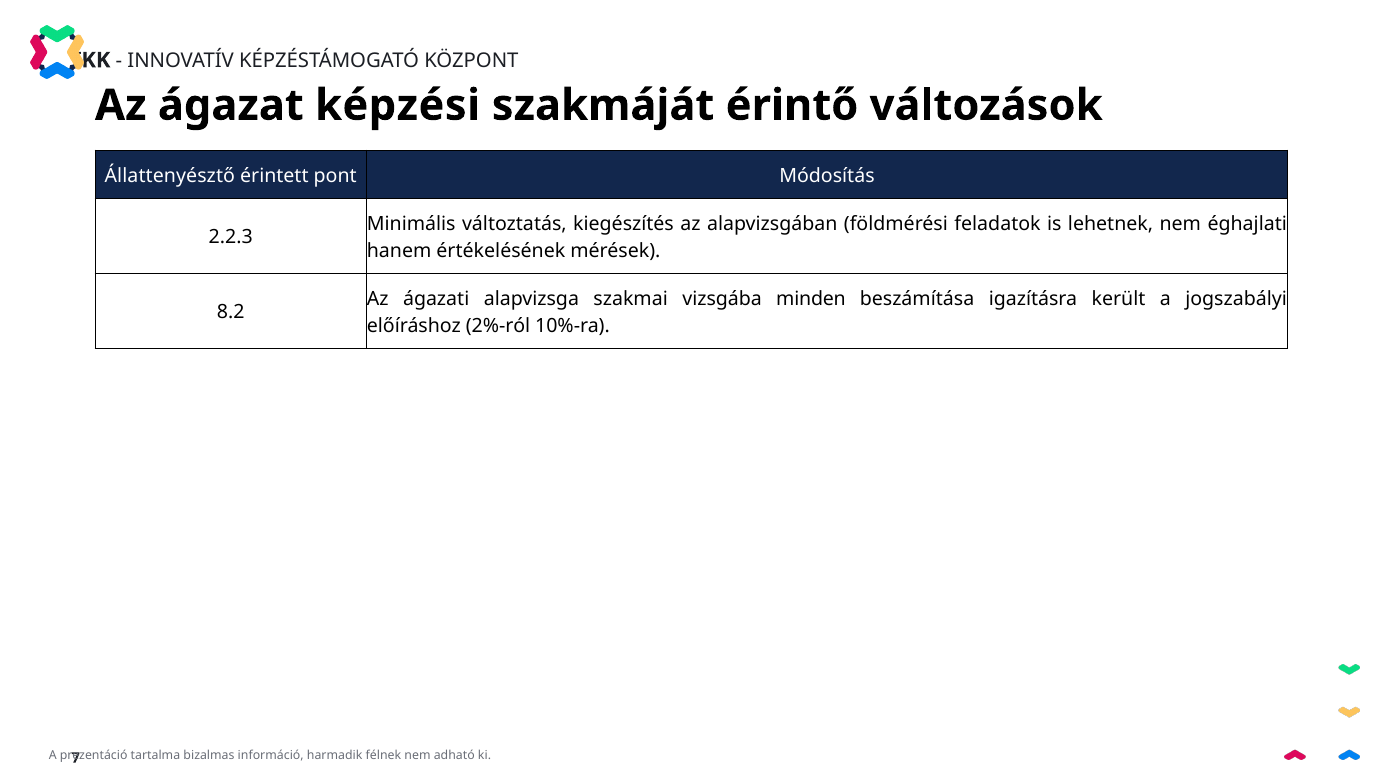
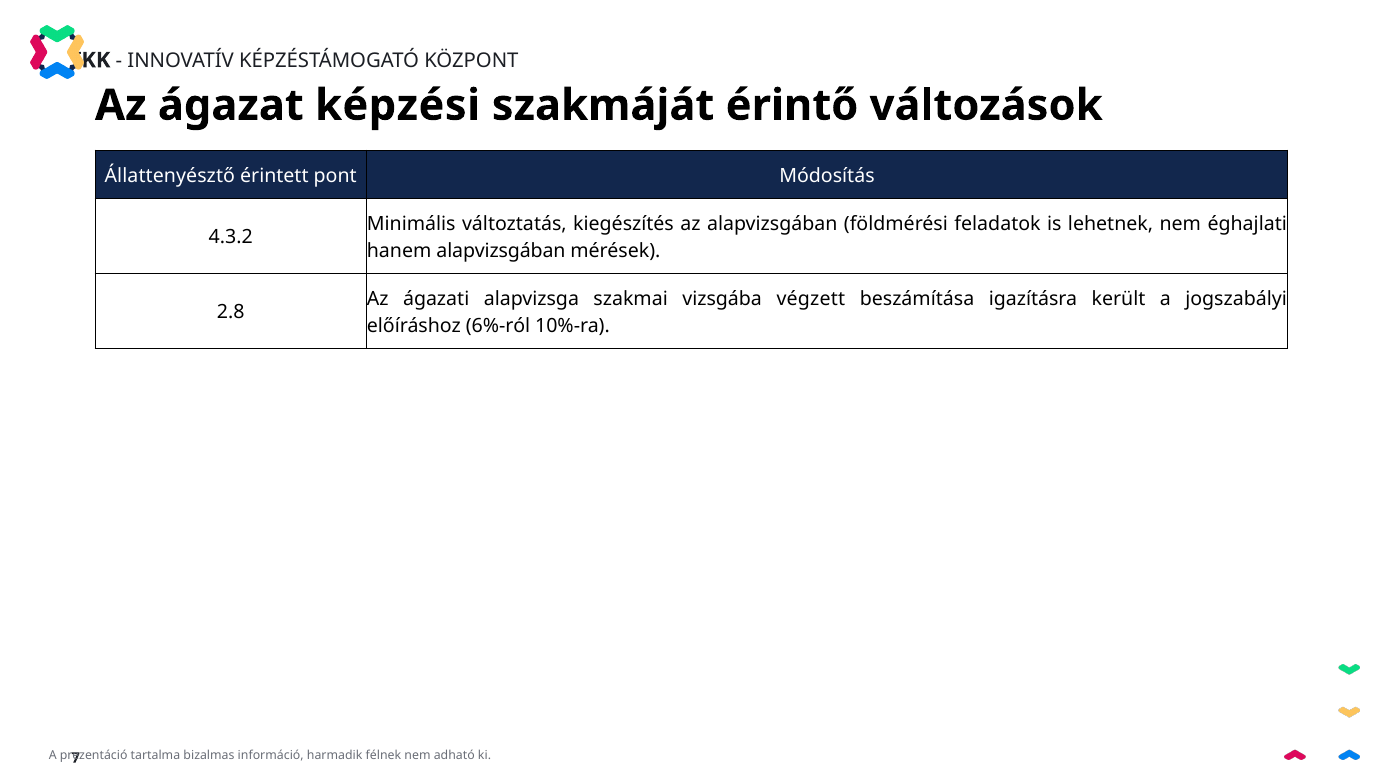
2.2.3: 2.2.3 -> 4.3.2 (231, 237)
hanem értékelésének: értékelésének -> alapvizsgában (501, 251)
minden: minden -> végzett (811, 299)
8.2: 8.2 -> 2.8 (231, 312)
2%-ról: 2%-ról -> 6%-ról (498, 326)
